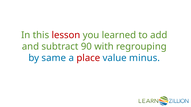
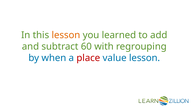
lesson colour: red -> orange (66, 35)
90: 90 -> 60 (86, 47)
same: same -> when (54, 58)
value minus: minus -> lesson (145, 58)
